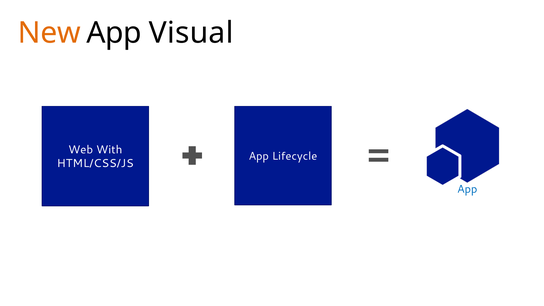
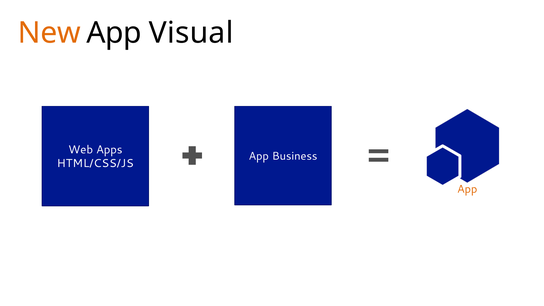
With: With -> Apps (109, 150)
Lifecycle: Lifecycle -> Business (295, 156)
App colour: blue -> orange (467, 189)
